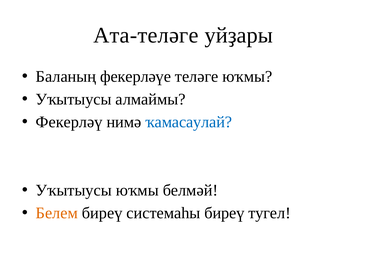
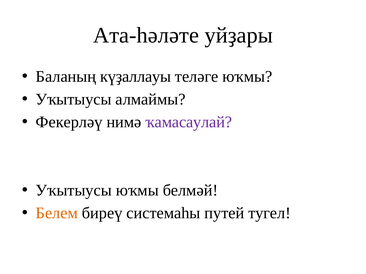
Ата-теләге: Ата-теләге -> Ата-һәләте (146, 35)
фекерләүе: фекерләүе -> күҙаллауы (136, 77)
ҡамасаулай colour: blue -> purple (189, 122)
системаһы биреү: биреү -> путей (224, 213)
